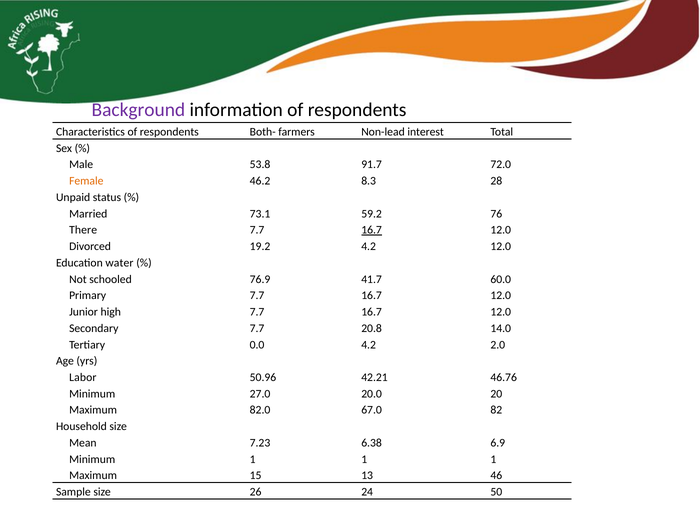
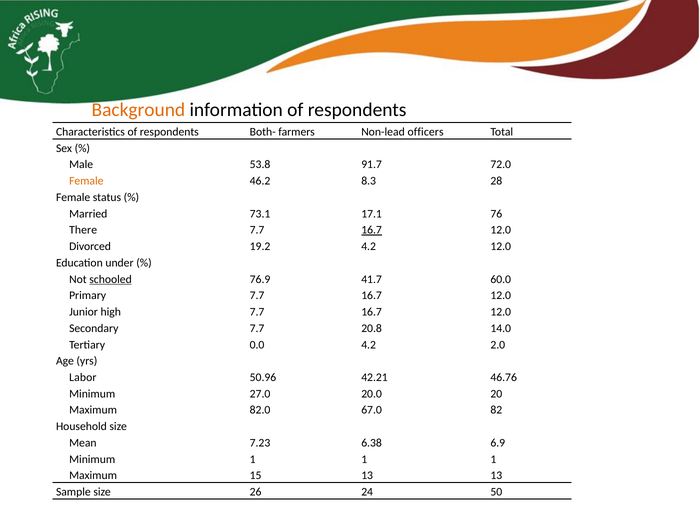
Background colour: purple -> orange (138, 110)
interest: interest -> officers (426, 132)
Unpaid: Unpaid -> Female (73, 197)
59.2: 59.2 -> 17.1 (372, 214)
water: water -> under (119, 263)
schooled underline: none -> present (111, 279)
13 46: 46 -> 13 (496, 476)
